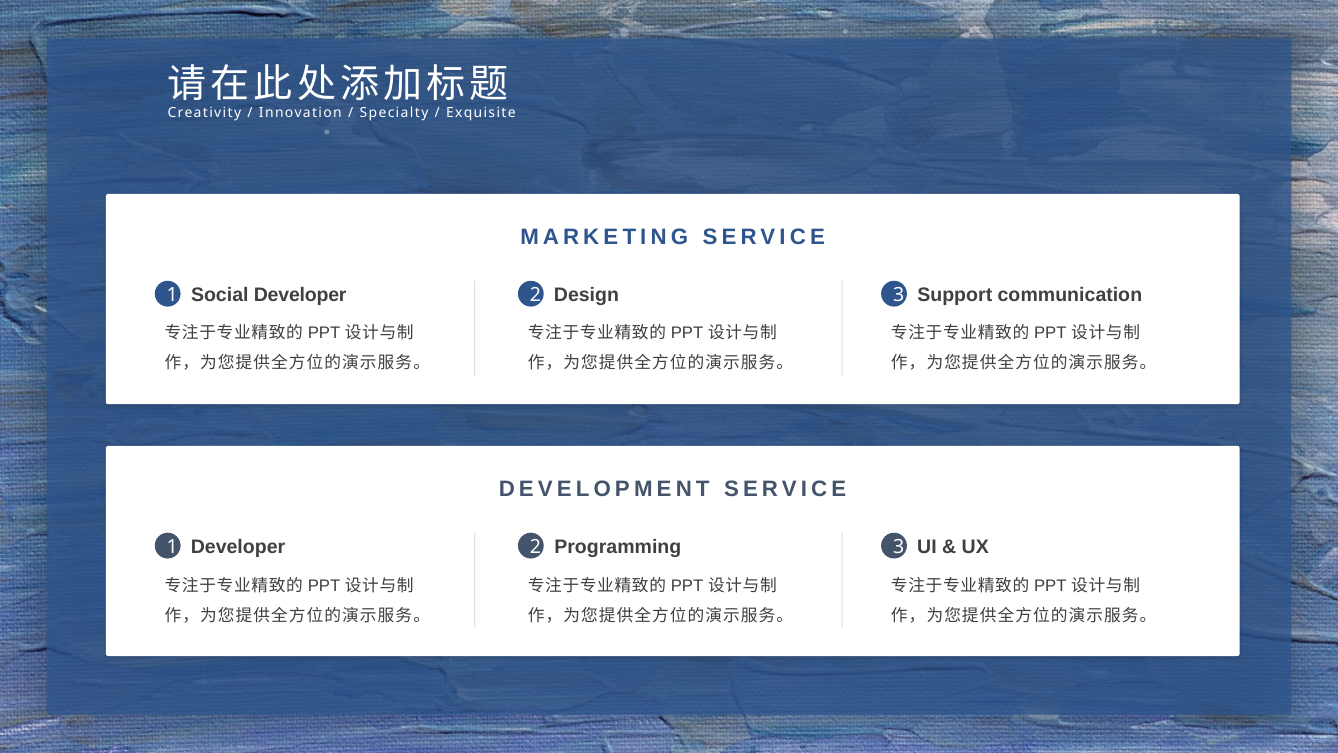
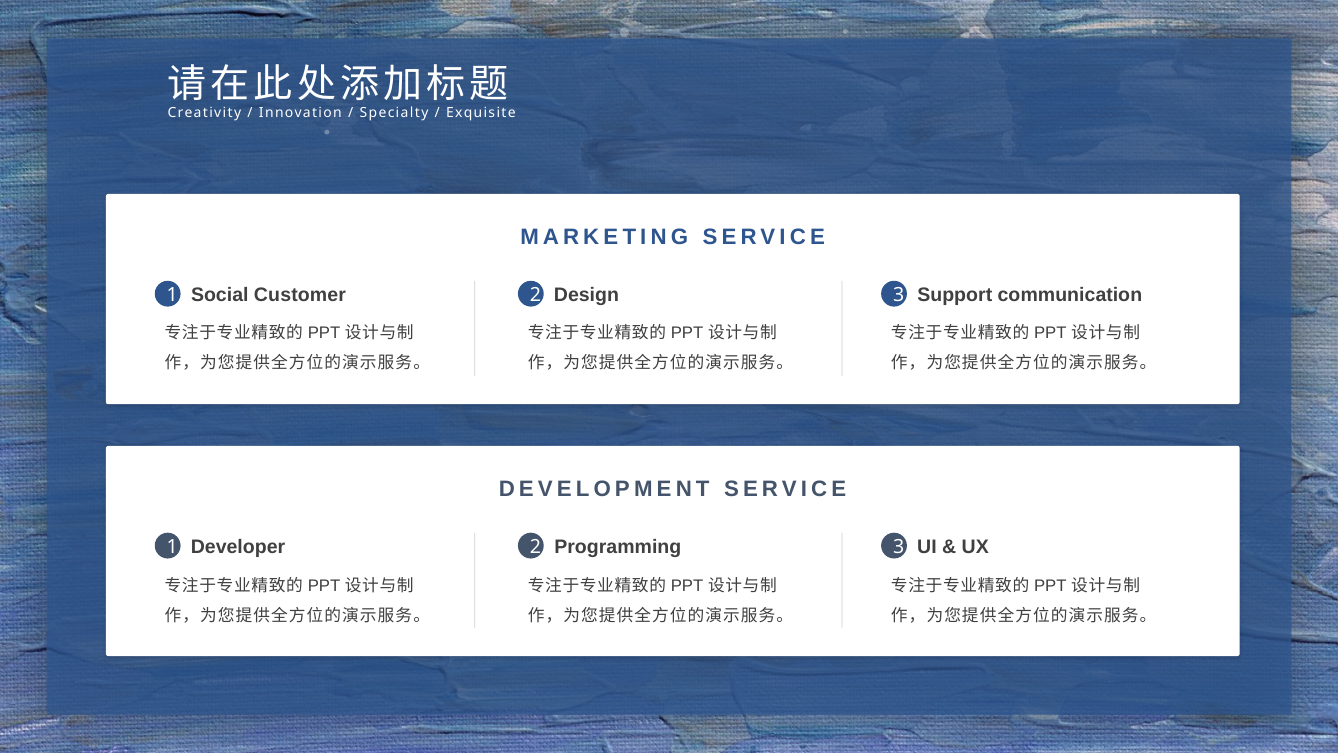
Social Developer: Developer -> Customer (300, 295)
